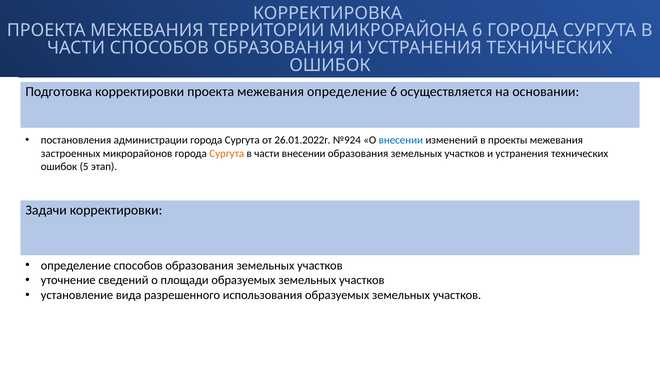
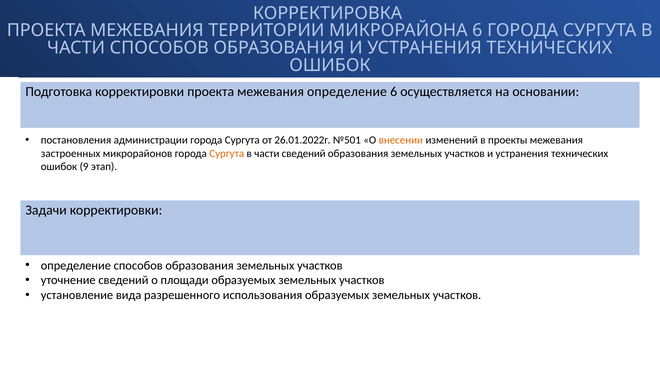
№924: №924 -> №501 (347, 140)
внесении colour: blue -> orange (401, 140)
части внесении: внесении -> сведений (304, 154)
5: 5 -> 9 (84, 167)
